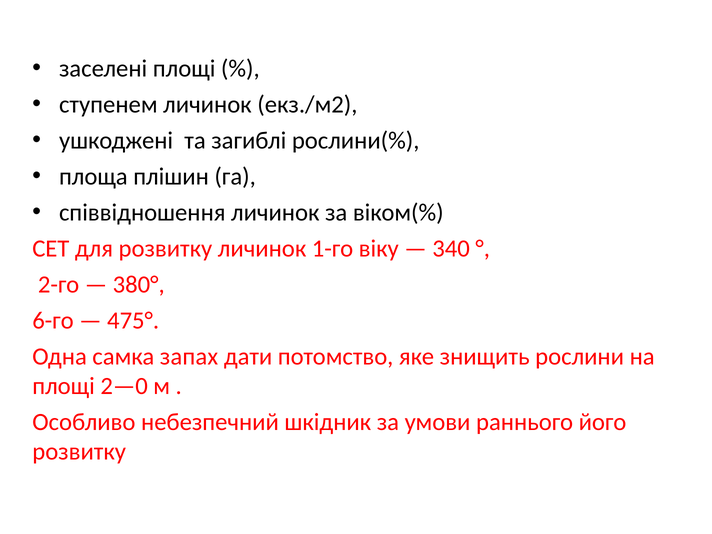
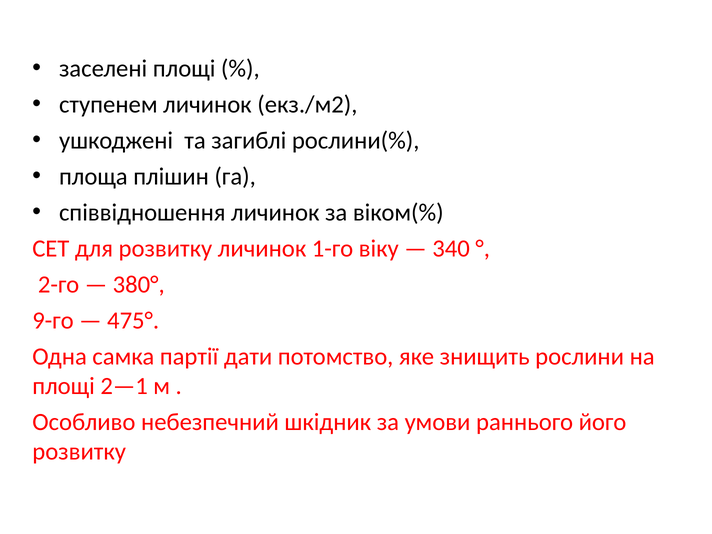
6-го: 6-го -> 9-го (53, 320)
запах: запах -> партії (189, 356)
2—0: 2—0 -> 2—1 (124, 386)
